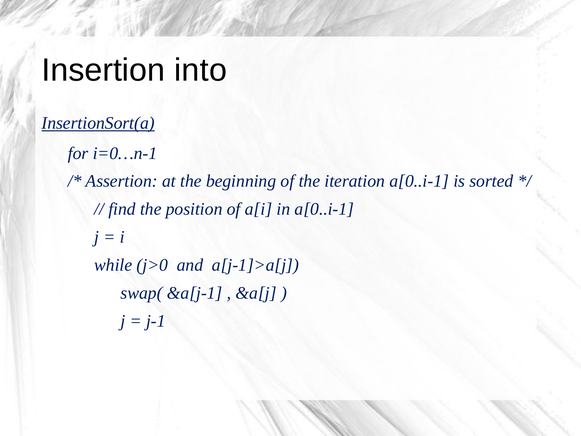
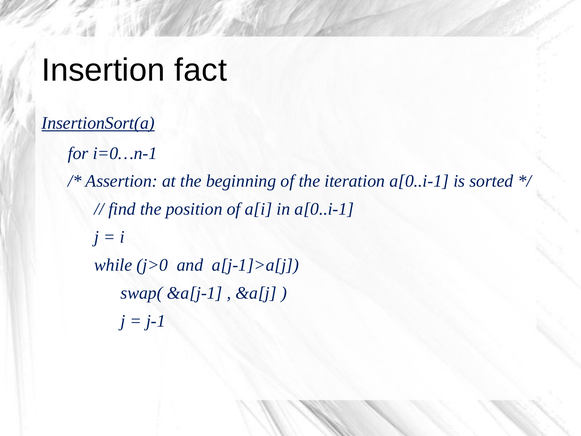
into: into -> fact (201, 70)
